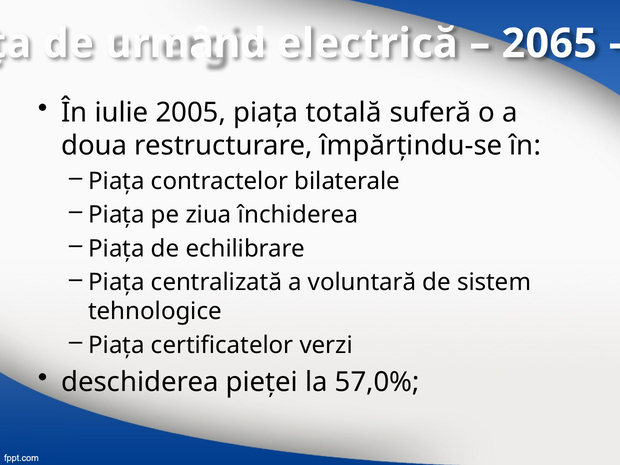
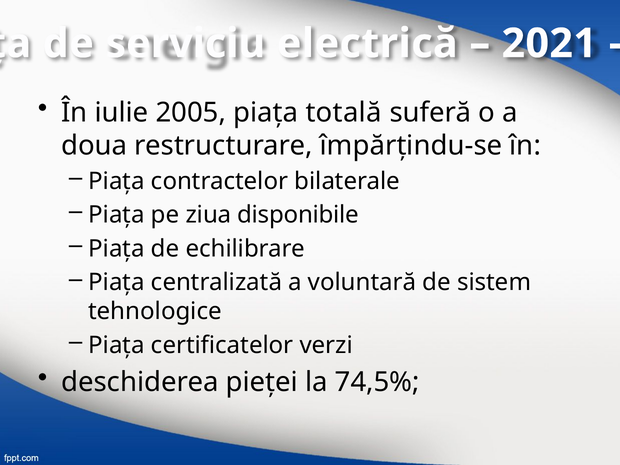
urmând: urmând -> serviciu (185, 44)
2065: 2065 -> 2021 (549, 44)
închiderea: închiderea -> disponibile (298, 215)
57,0%: 57,0% -> 74,5% (377, 382)
